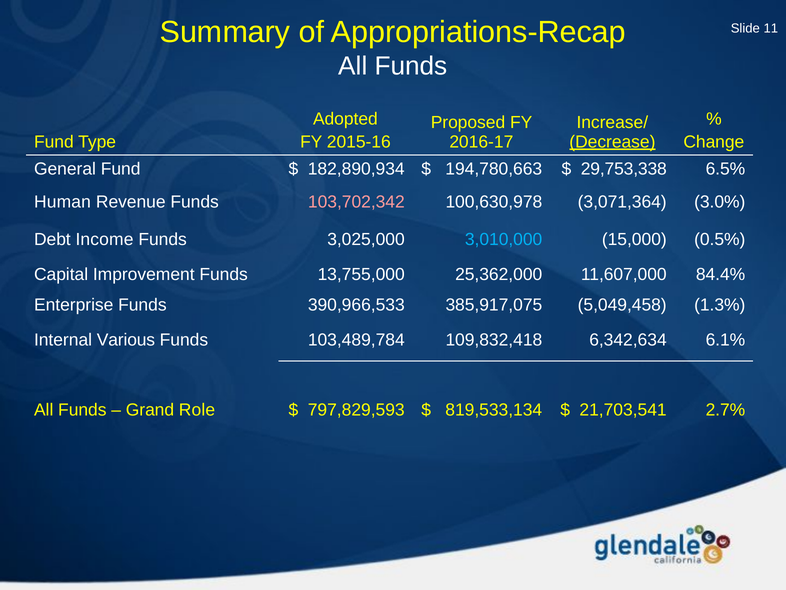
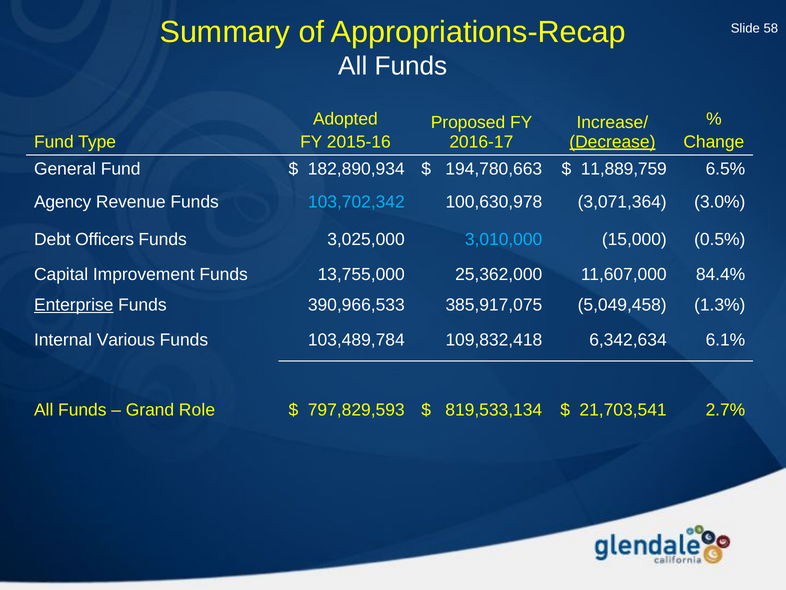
11: 11 -> 58 (771, 28)
29,753,338: 29,753,338 -> 11,889,759 (624, 169)
Human: Human -> Agency (63, 202)
103,702,342 colour: pink -> light blue (356, 202)
Income: Income -> Officers (105, 239)
Enterprise underline: none -> present (74, 305)
